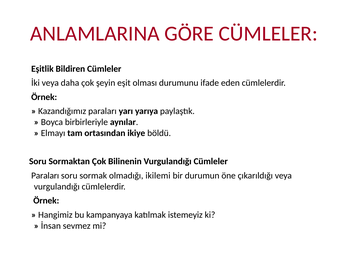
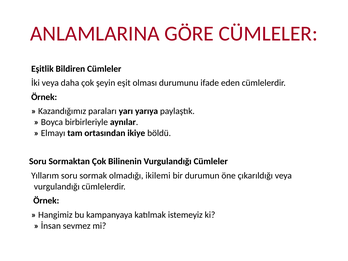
Paraları: Paraları -> Yıllarım (45, 175)
